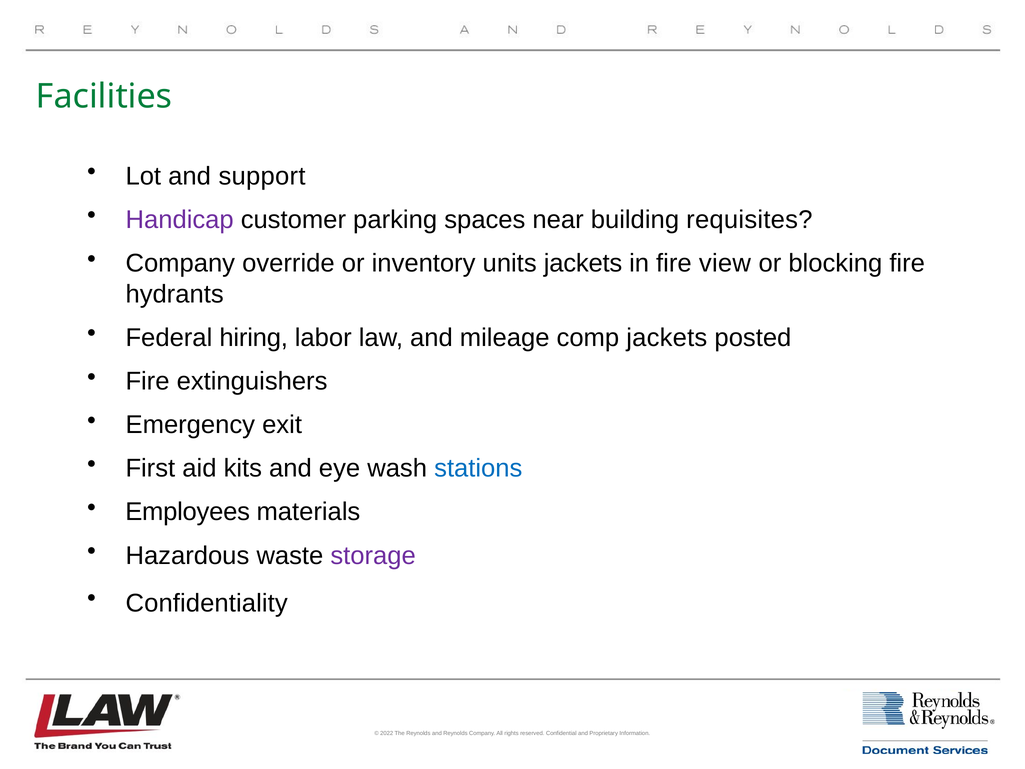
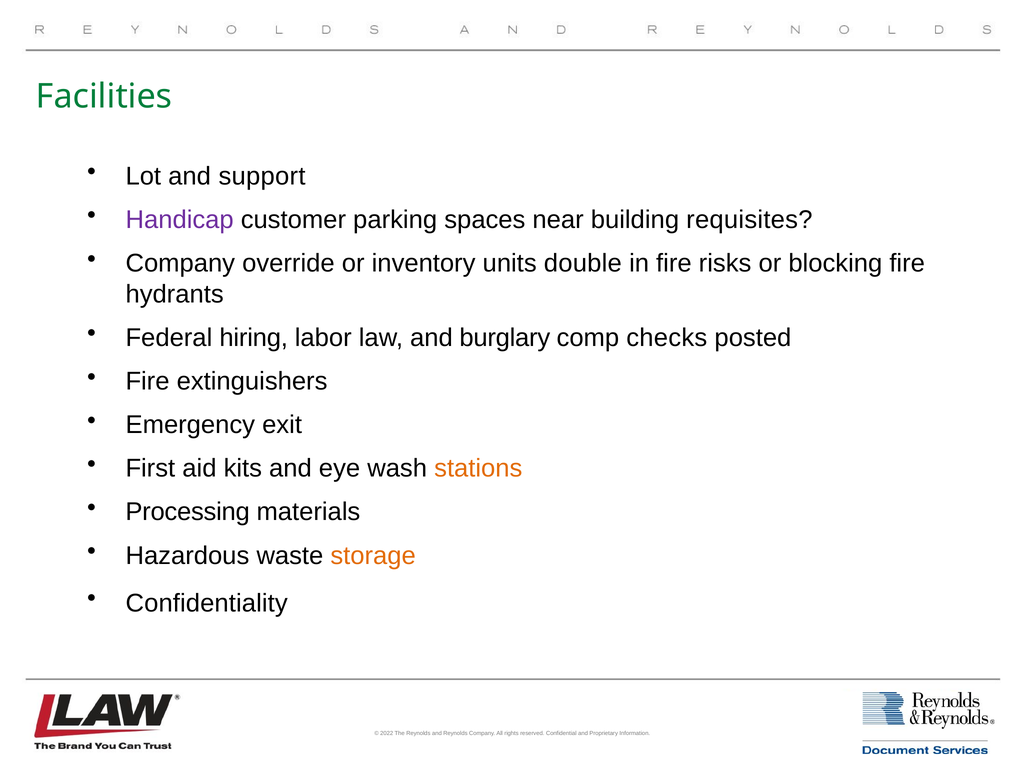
units jackets: jackets -> double (583, 263)
view: view -> risks (725, 263)
mileage: mileage -> burglary (505, 338)
comp jackets: jackets -> checks (667, 338)
stations colour: blue -> orange (478, 468)
Employees: Employees -> Processing (188, 512)
storage colour: purple -> orange (373, 555)
